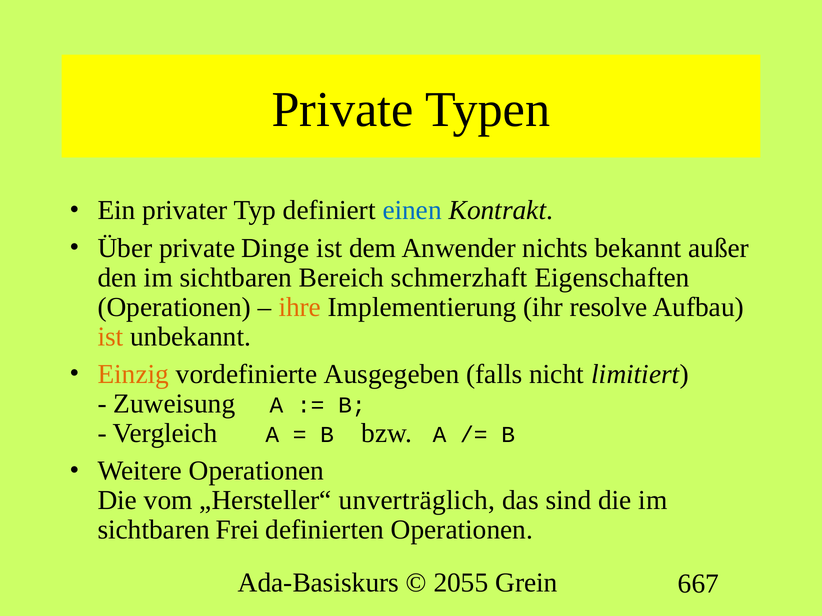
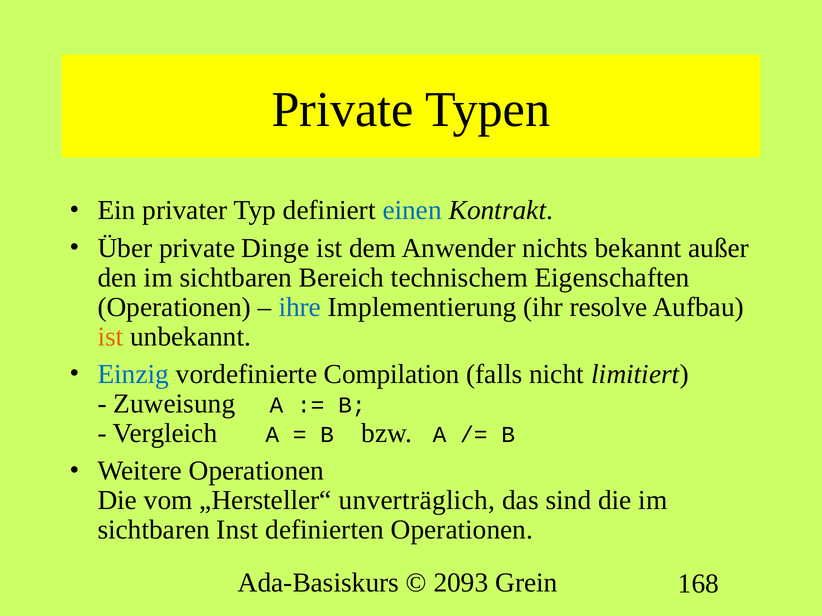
schmerzhaft: schmerzhaft -> technischem (459, 278)
ihre colour: orange -> blue (300, 307)
Einzig colour: orange -> blue (133, 374)
Ausgegeben: Ausgegeben -> Compilation (392, 374)
Frei: Frei -> Inst (237, 530)
2055: 2055 -> 2093 (461, 583)
667: 667 -> 168 (699, 584)
